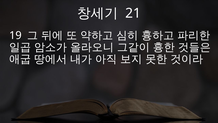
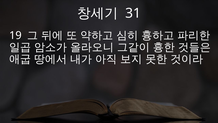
21: 21 -> 31 (133, 13)
